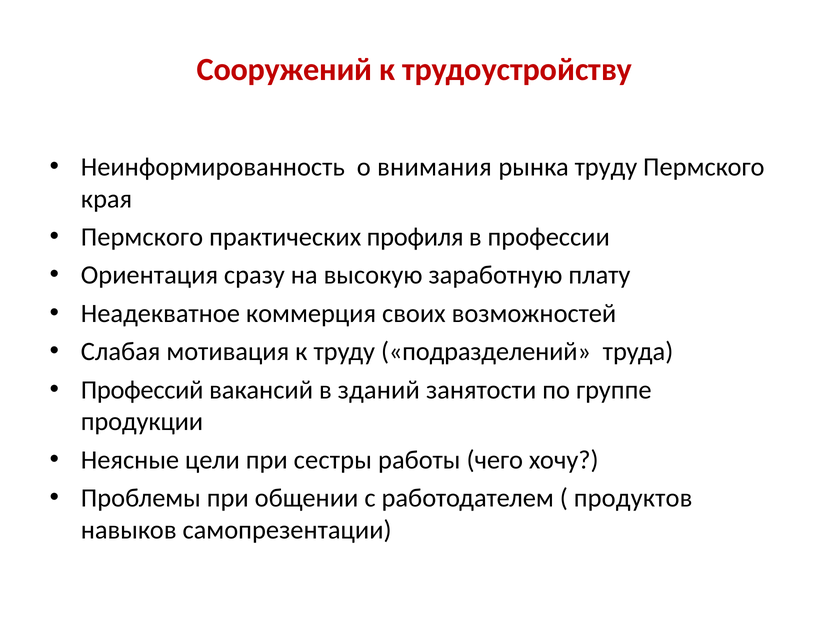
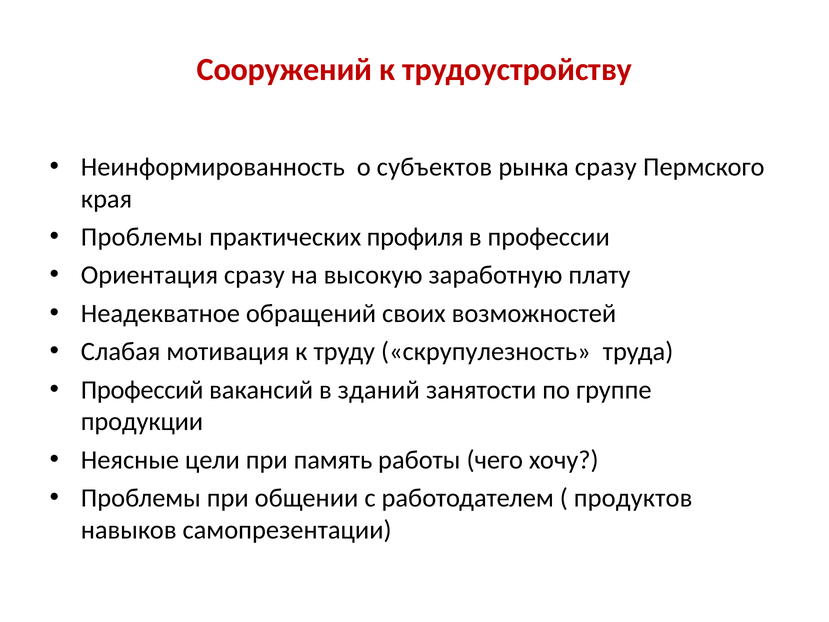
внимания: внимания -> субъектов (434, 167)
рынка труду: труду -> сразу (606, 167)
Пермского: Пермского -> Проблемы (142, 237)
коммерция: коммерция -> обращений (311, 313)
подразделений: подразделений -> скрупулезность (486, 352)
сестры: сестры -> память (333, 460)
